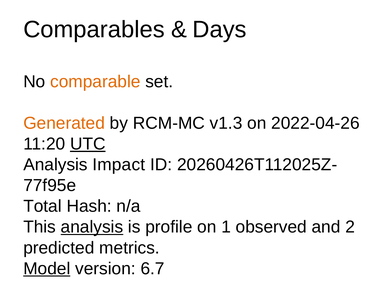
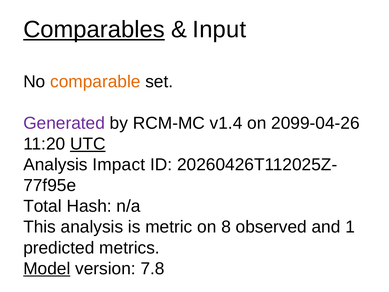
Comparables underline: none -> present (94, 30)
Days: Days -> Input (219, 30)
Generated colour: orange -> purple (64, 123)
v1.3: v1.3 -> v1.4 (226, 123)
2022-04-26: 2022-04-26 -> 2099-04-26 (315, 123)
analysis underline: present -> none (92, 227)
profile: profile -> metric (169, 227)
1: 1 -> 8 (226, 227)
2: 2 -> 1 (350, 227)
6.7: 6.7 -> 7.8 (153, 268)
